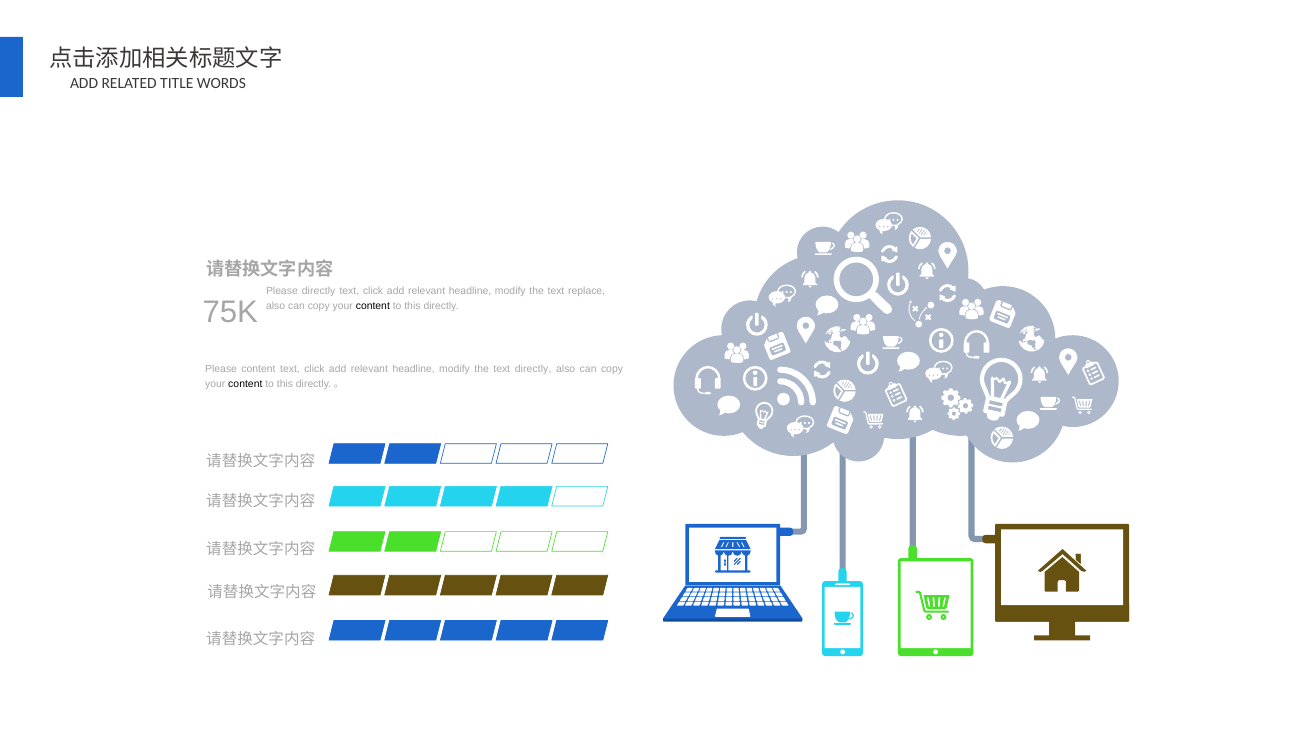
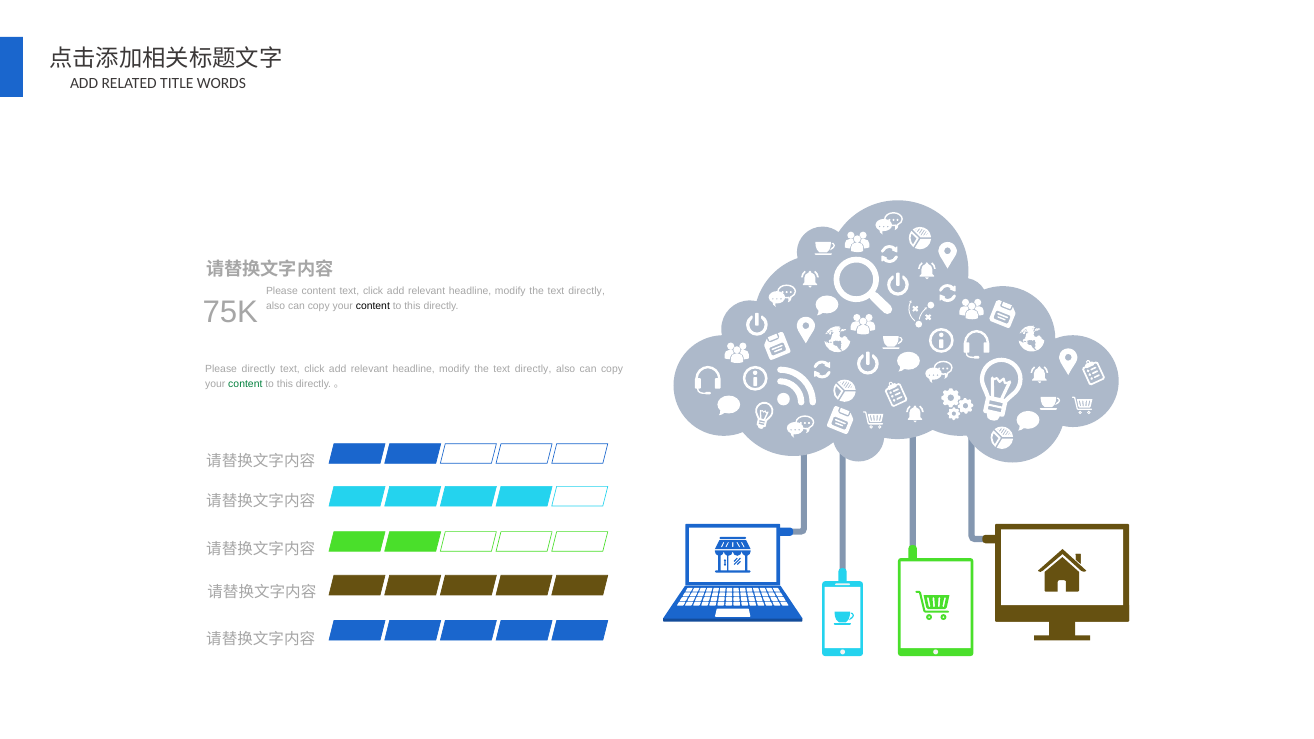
Please directly: directly -> content (319, 292)
replace: replace -> directly (587, 292)
Please content: content -> directly (258, 369)
content colour: black -> green (245, 384)
